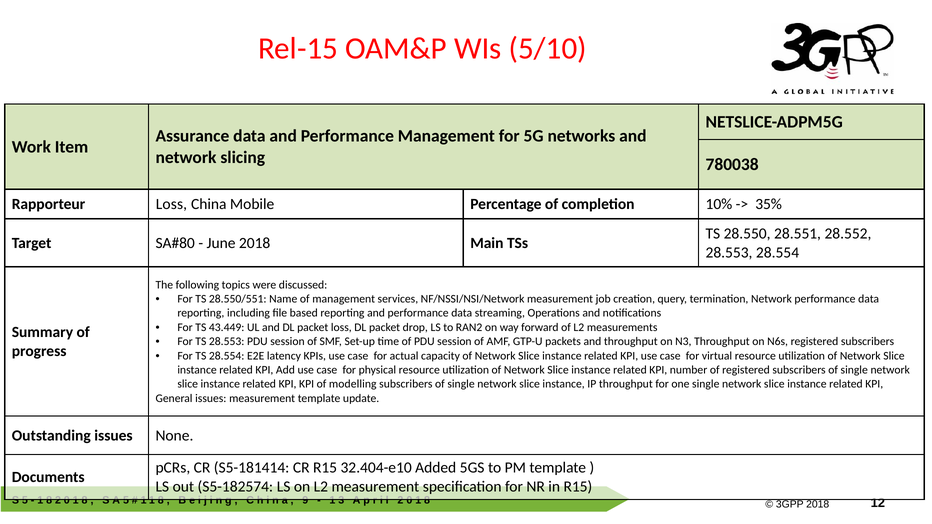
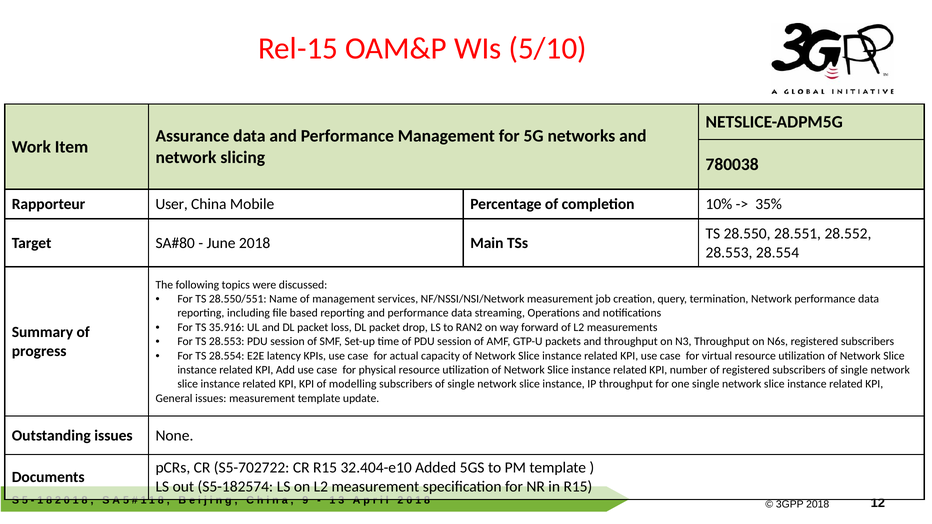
Rapporteur Loss: Loss -> User (172, 204)
43.449: 43.449 -> 35.916 (227, 327)
S5-181414: S5-181414 -> S5-702722 (252, 468)
